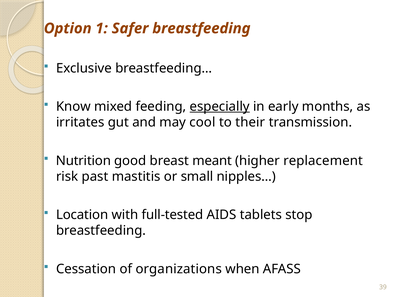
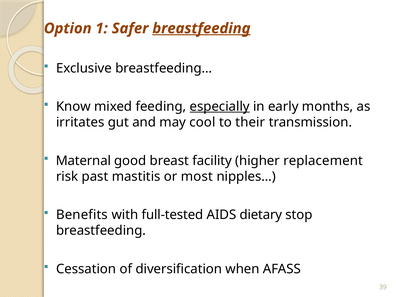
breastfeeding underline: none -> present (201, 28)
Nutrition: Nutrition -> Maternal (83, 161)
meant: meant -> facility (212, 161)
small: small -> most (197, 176)
Location: Location -> Benefits (82, 215)
tablets: tablets -> dietary (261, 215)
organizations: organizations -> diversification (179, 269)
